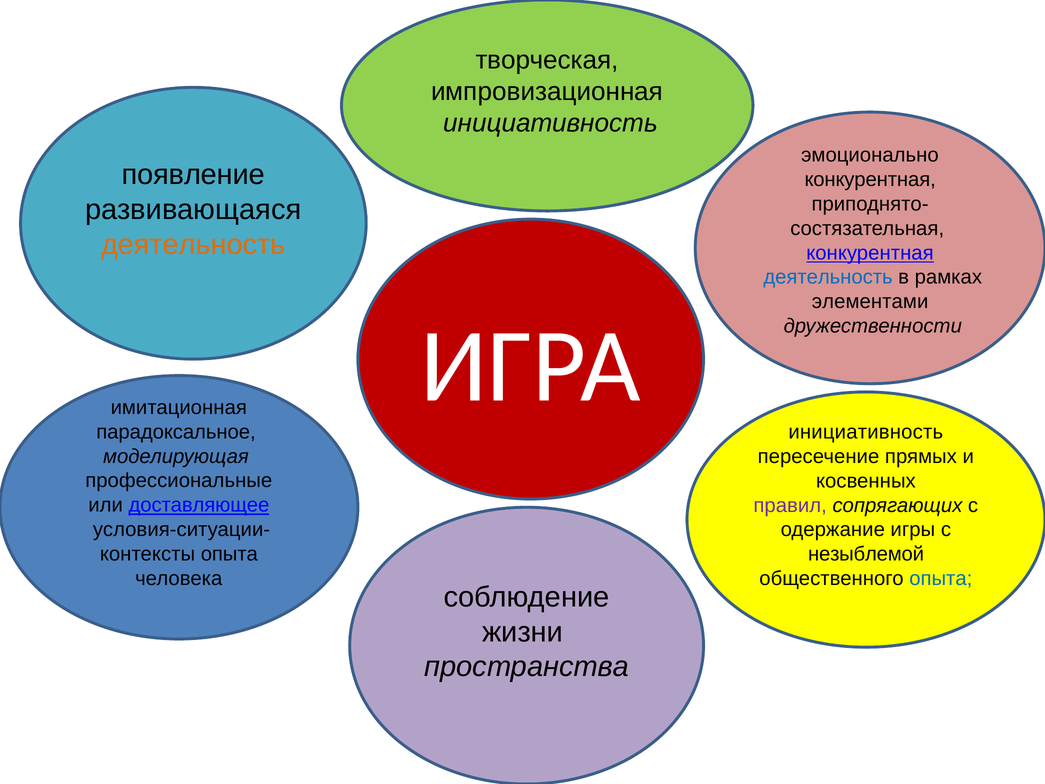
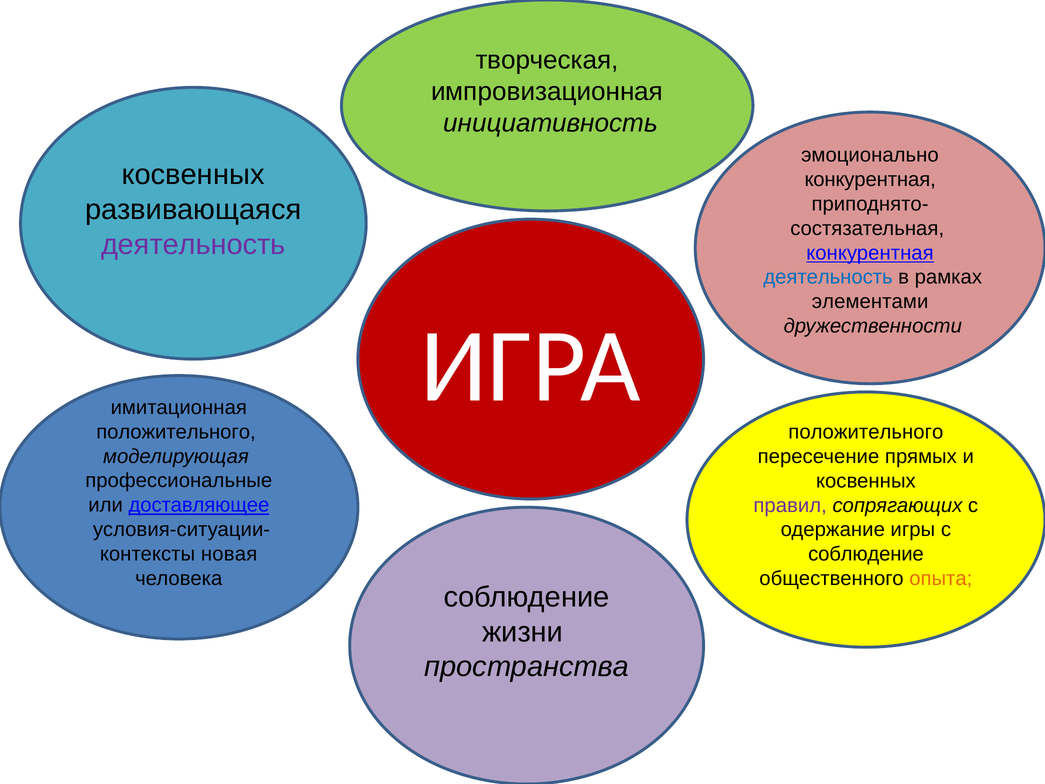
появление: появление -> косвенных (193, 175)
деятельность colour: orange -> purple (193, 244)
парадоксальное: парадоксальное -> положительного (176, 432)
инициативность: инициативность -> положительного (866, 432)
опыта: опыта -> новая (229, 554)
незыблемой: незыблемой -> соблюдение (866, 554)
опыта colour: blue -> orange (941, 578)
